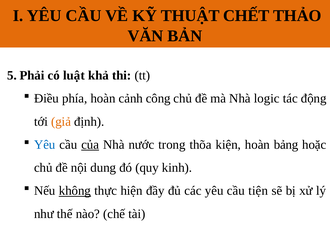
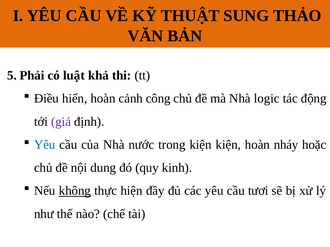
CHẾT: CHẾT -> SUNG (246, 16)
phía: phía -> hiển (75, 99)
giả colour: orange -> purple (61, 122)
của underline: present -> none (90, 145)
trong thõa: thõa -> kiện (201, 145)
bảng: bảng -> nháy (286, 145)
tiện: tiện -> tươi (258, 191)
